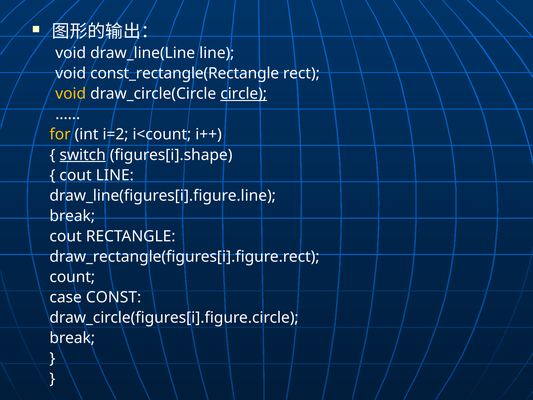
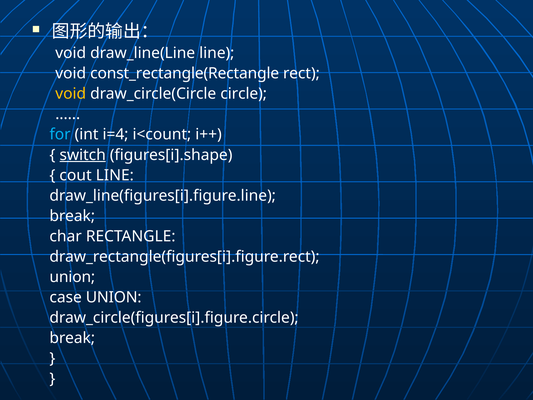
circle underline: present -> none (244, 94)
for colour: yellow -> light blue (60, 134)
i=2: i=2 -> i=4 (116, 134)
cout: cout -> char (66, 236)
count: count -> union (72, 277)
case CONST: CONST -> UNION (114, 297)
